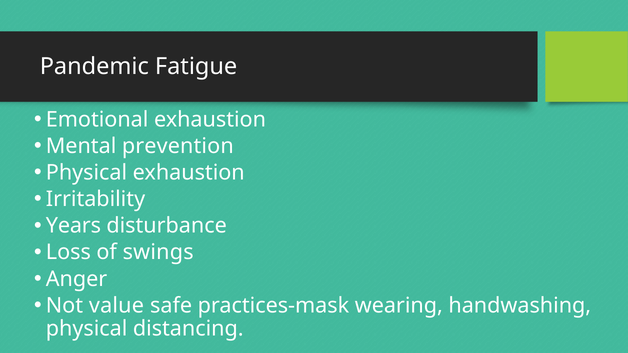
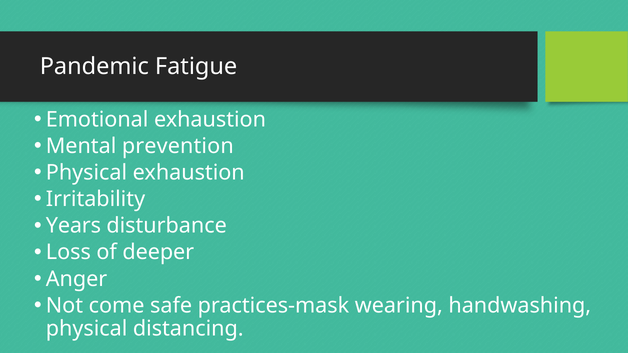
swings: swings -> deeper (158, 253)
value: value -> come (117, 306)
